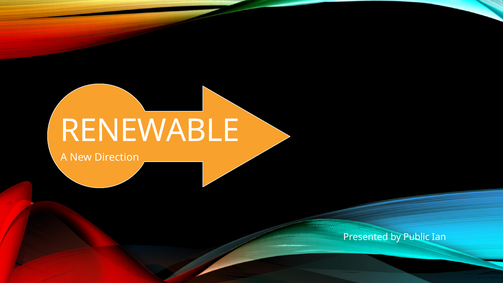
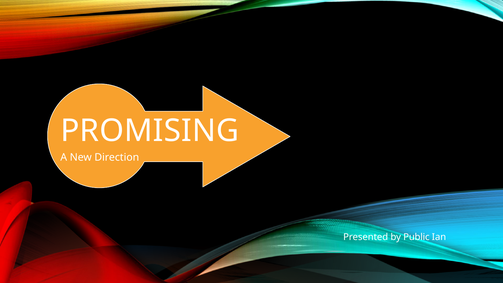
RENEWABLE: RENEWABLE -> PROMISING (150, 131)
